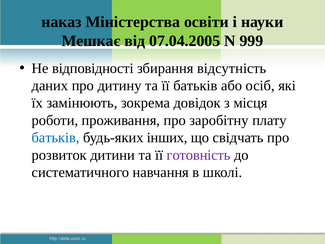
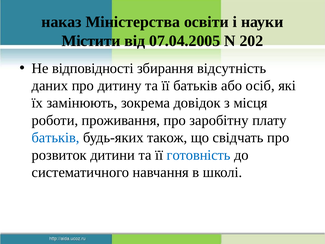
Мешкає: Мешкає -> Містити (91, 41)
999: 999 -> 202 (251, 41)
інших: інших -> також (167, 138)
готовність colour: purple -> blue (199, 155)
